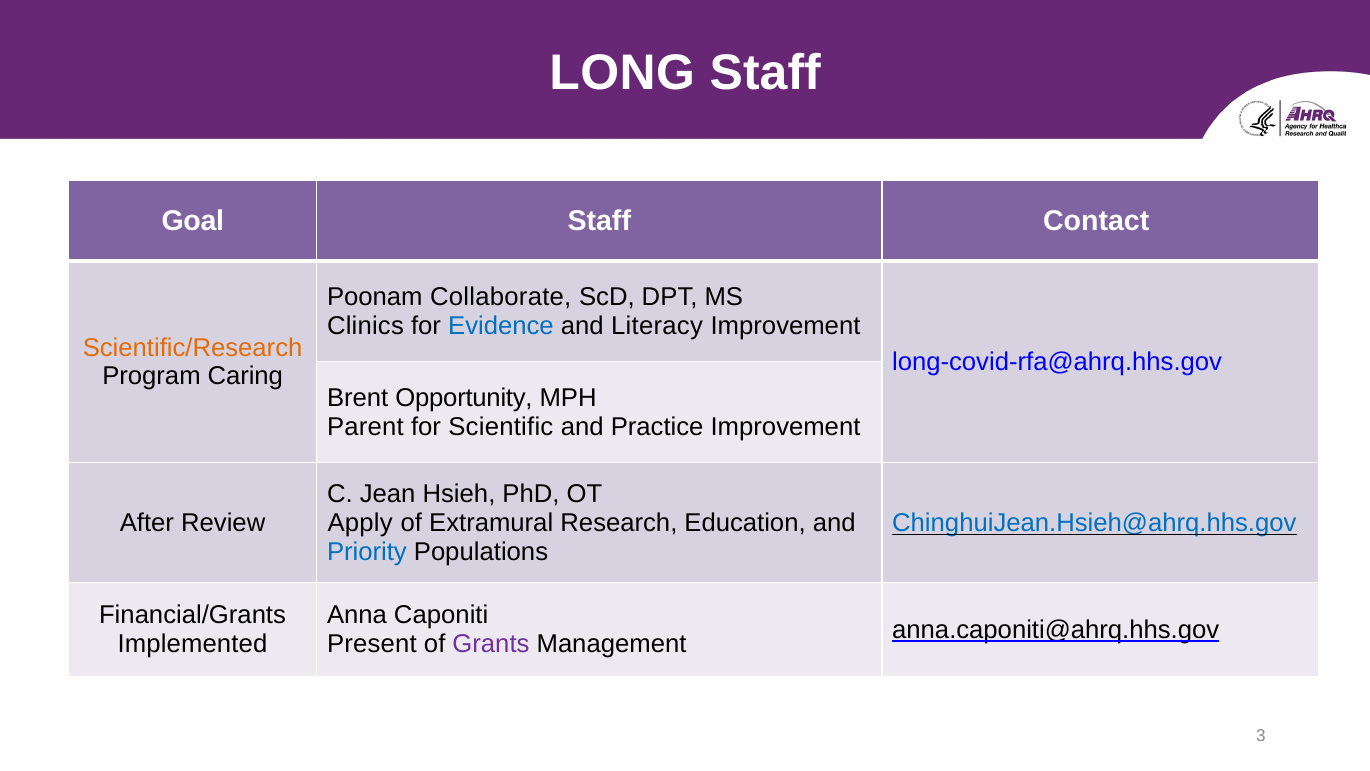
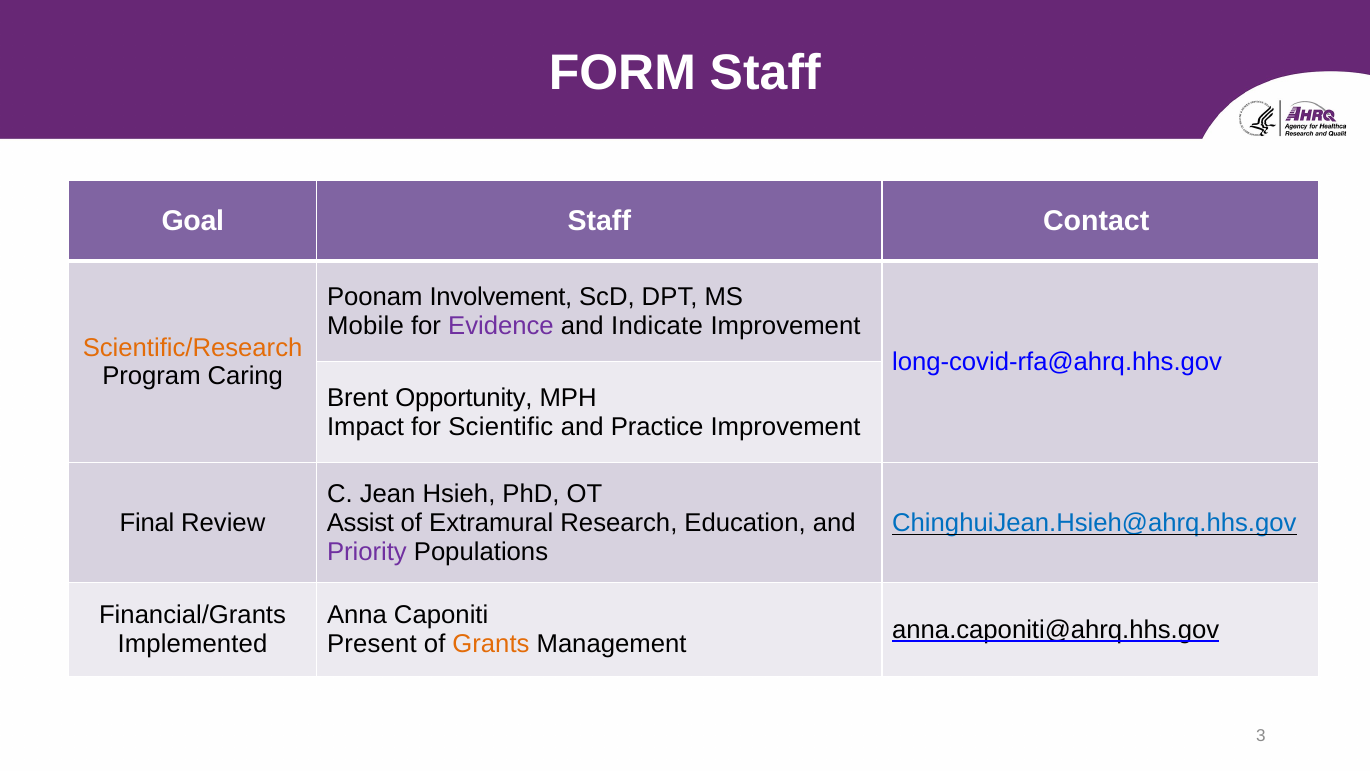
LONG: LONG -> FORM (622, 73)
Collaborate: Collaborate -> Involvement (501, 297)
Clinics: Clinics -> Mobile (365, 326)
Evidence colour: blue -> purple (501, 326)
Literacy: Literacy -> Indicate (657, 326)
Parent: Parent -> Impact (366, 427)
After: After -> Final (147, 523)
Apply: Apply -> Assist (360, 523)
Priority colour: blue -> purple (367, 551)
Grants colour: purple -> orange (491, 644)
